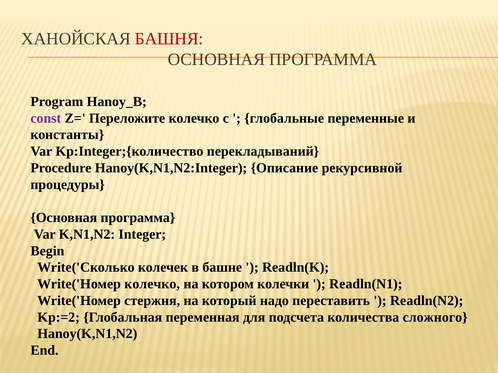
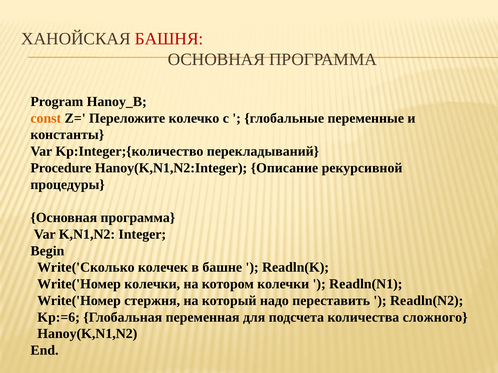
const colour: purple -> orange (46, 118)
Write('Номер колечко: колечко -> колечки (152, 284)
Kp:=2: Kp:=2 -> Kp:=6 (59, 318)
